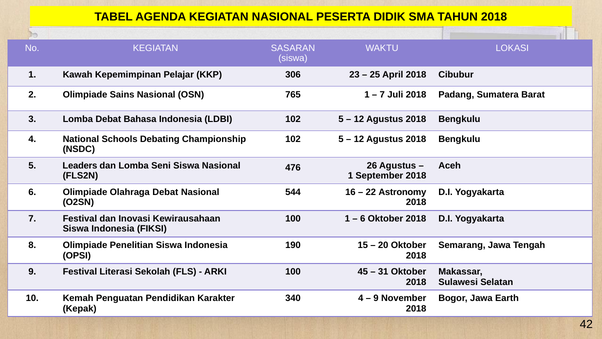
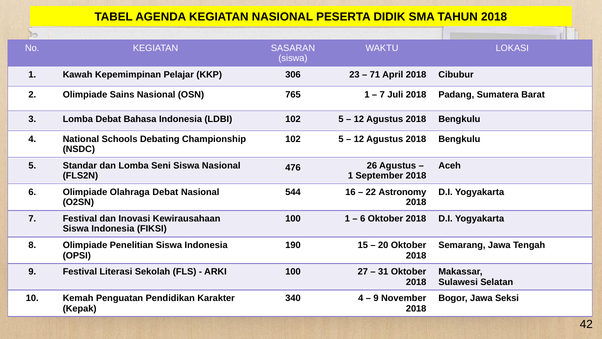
25: 25 -> 71 (375, 75)
Leaders: Leaders -> Standar (80, 165)
45: 45 -> 27 (363, 272)
Earth: Earth -> Seksi (507, 298)
